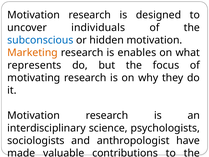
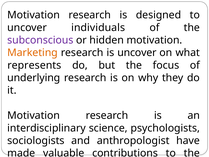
subconscious colour: blue -> purple (40, 40)
is enables: enables -> uncover (137, 53)
motivating: motivating -> underlying (34, 78)
